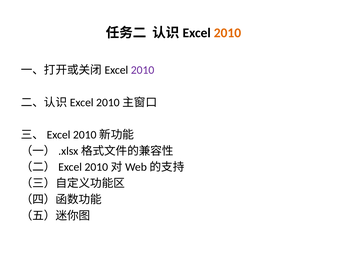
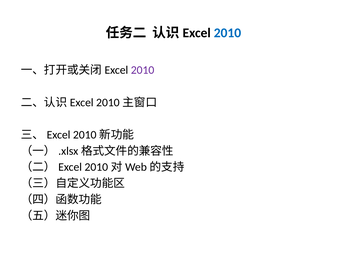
2010 colour: orange -> blue (227, 33)
